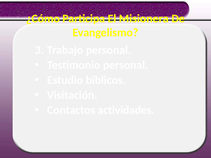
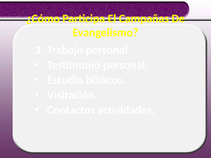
Misionera: Misionera -> Campañas (144, 19)
